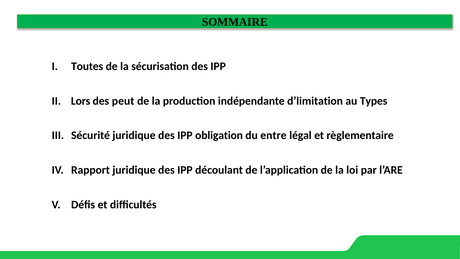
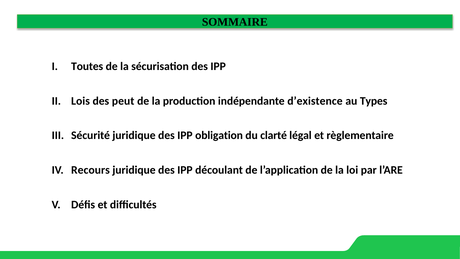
Lors: Lors -> Lois (81, 101)
d’limitation: d’limitation -> d’existence (315, 101)
entre: entre -> clarté (274, 135)
Rapport: Rapport -> Recours (90, 170)
